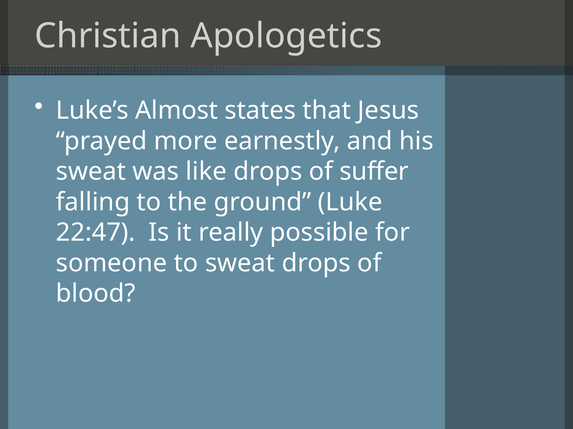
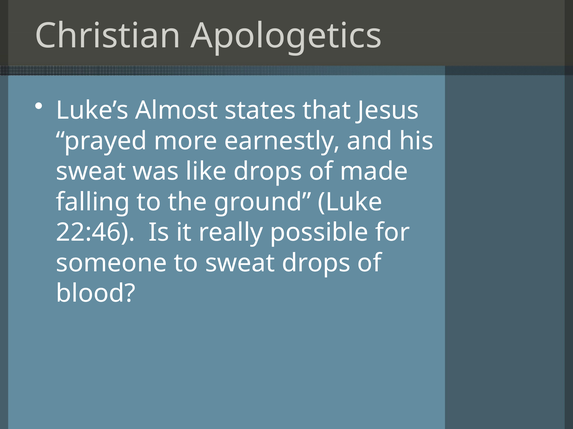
suffer: suffer -> made (374, 172)
22:47: 22:47 -> 22:46 (96, 233)
